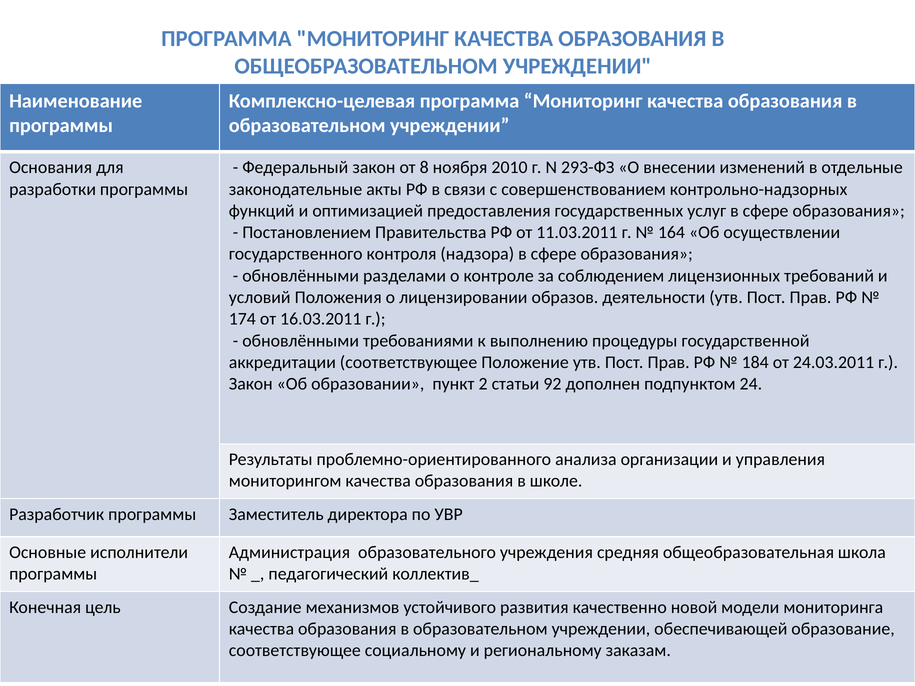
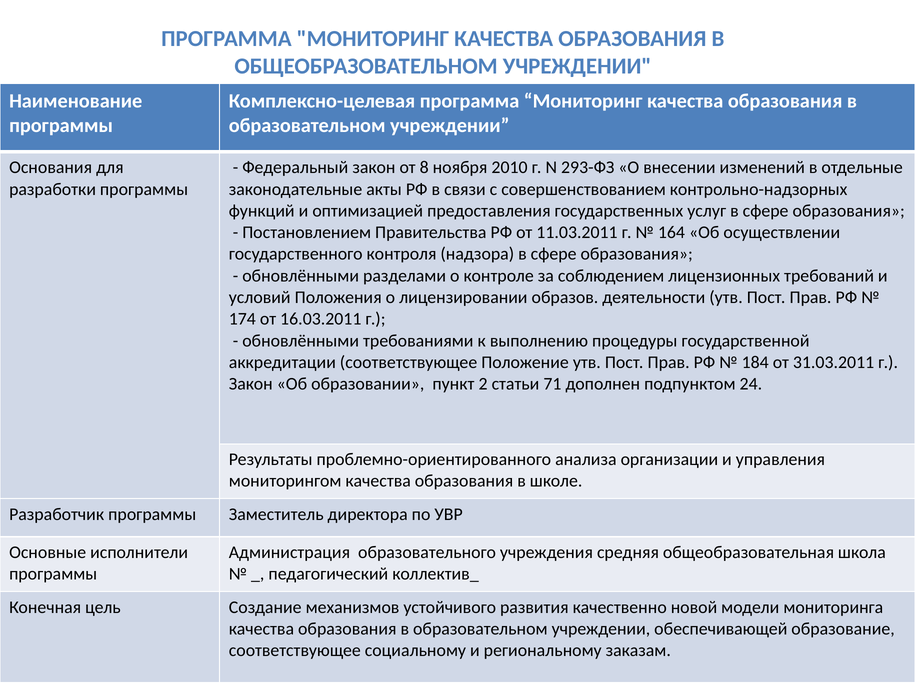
24.03.2011: 24.03.2011 -> 31.03.2011 (834, 362)
92: 92 -> 71 (552, 384)
